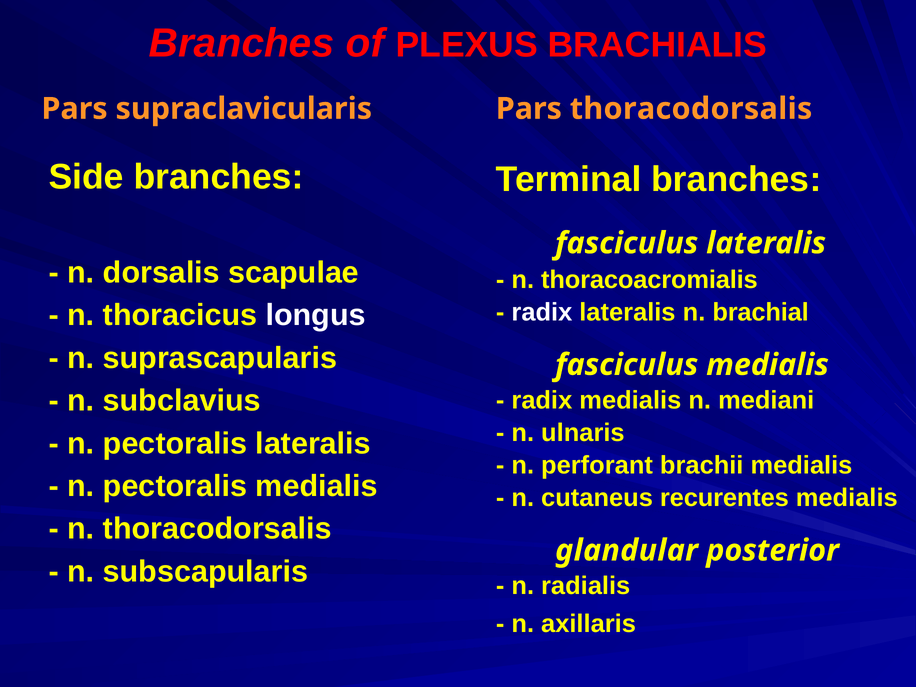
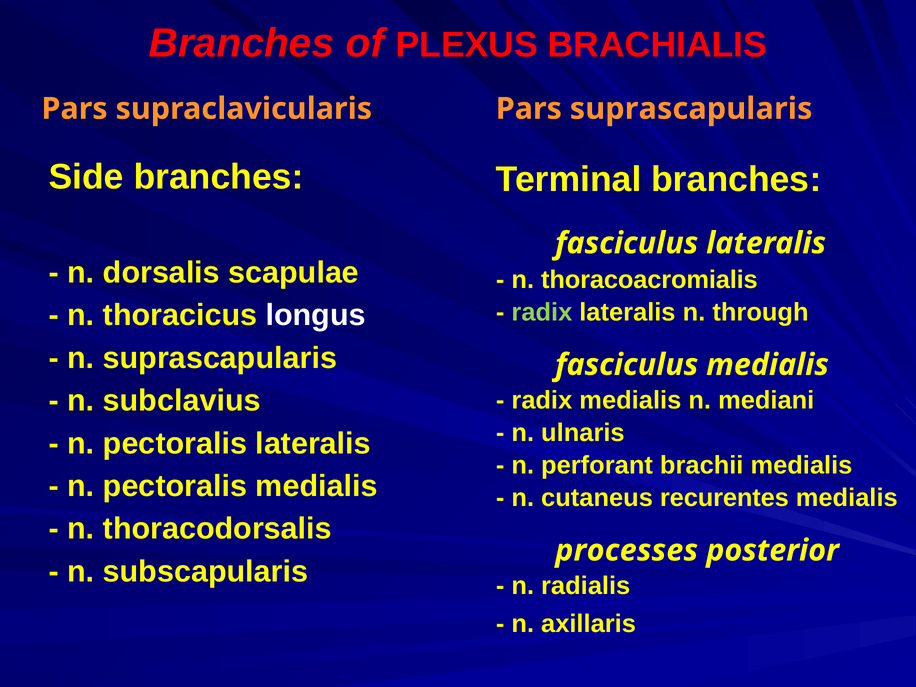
Pars thoracodorsalis: thoracodorsalis -> suprascapularis (691, 109)
radix colour: white -> light green (542, 312)
brachial: brachial -> through (760, 312)
glandular: glandular -> processes (627, 550)
